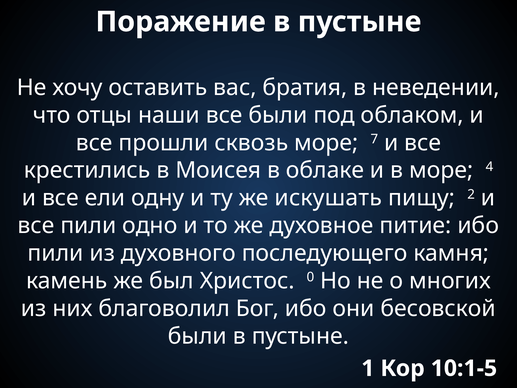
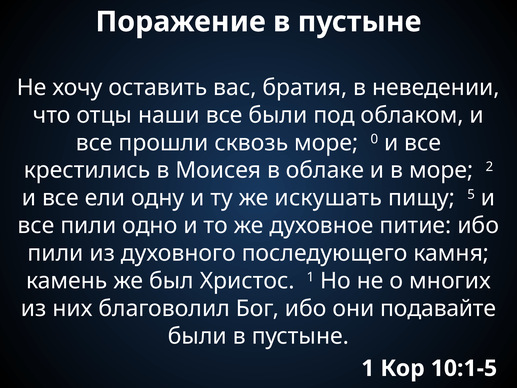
7: 7 -> 0 (374, 139)
4: 4 -> 2 (489, 167)
2: 2 -> 5 (471, 194)
Христос 0: 0 -> 1 (310, 277)
бесовской: бесовской -> подавайте (438, 308)
